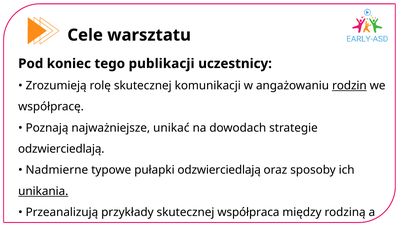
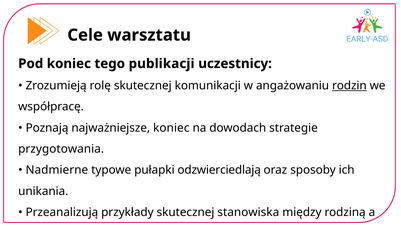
najważniejsze unikać: unikać -> koniec (171, 128)
odzwierciedlają: odzwierciedlają -> przygotowania (61, 149)
unikania underline: present -> none (43, 191)
współpraca: współpraca -> stanowiska (248, 212)
